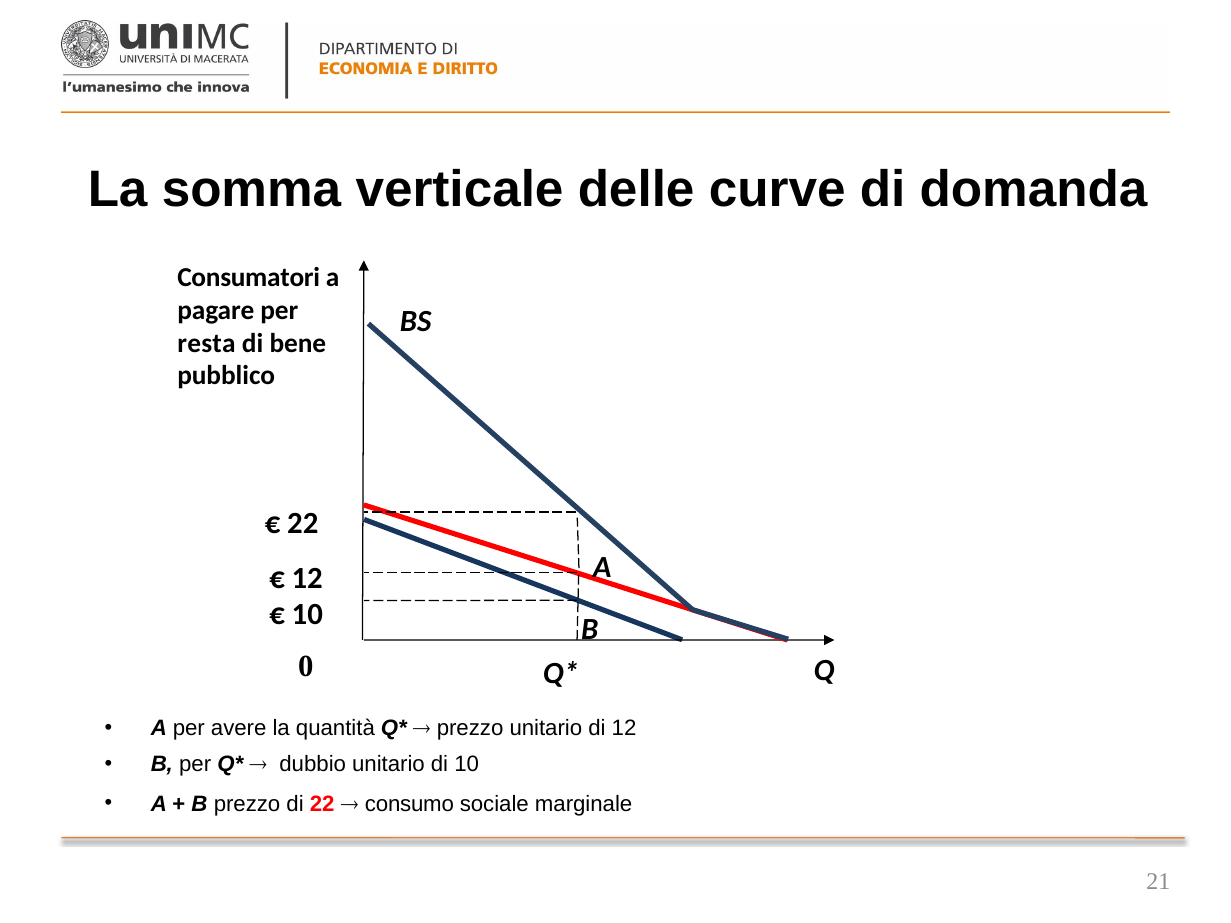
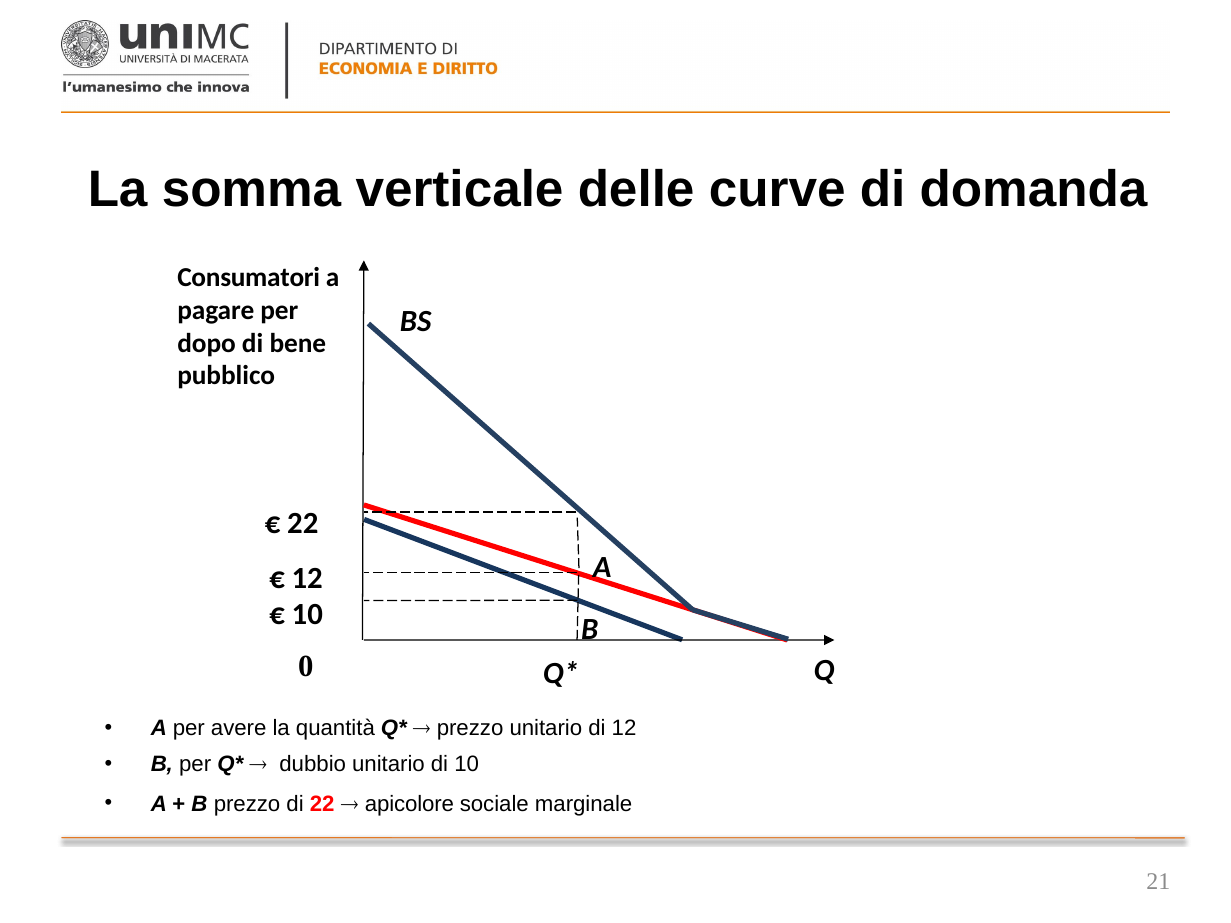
resta: resta -> dopo (207, 343)
consumo: consumo -> apicolore (409, 804)
